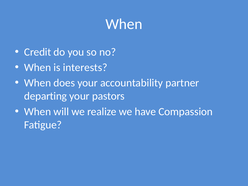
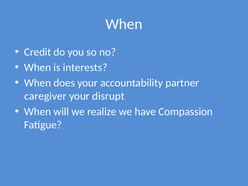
departing: departing -> caregiver (45, 96)
pastors: pastors -> disrupt (108, 96)
